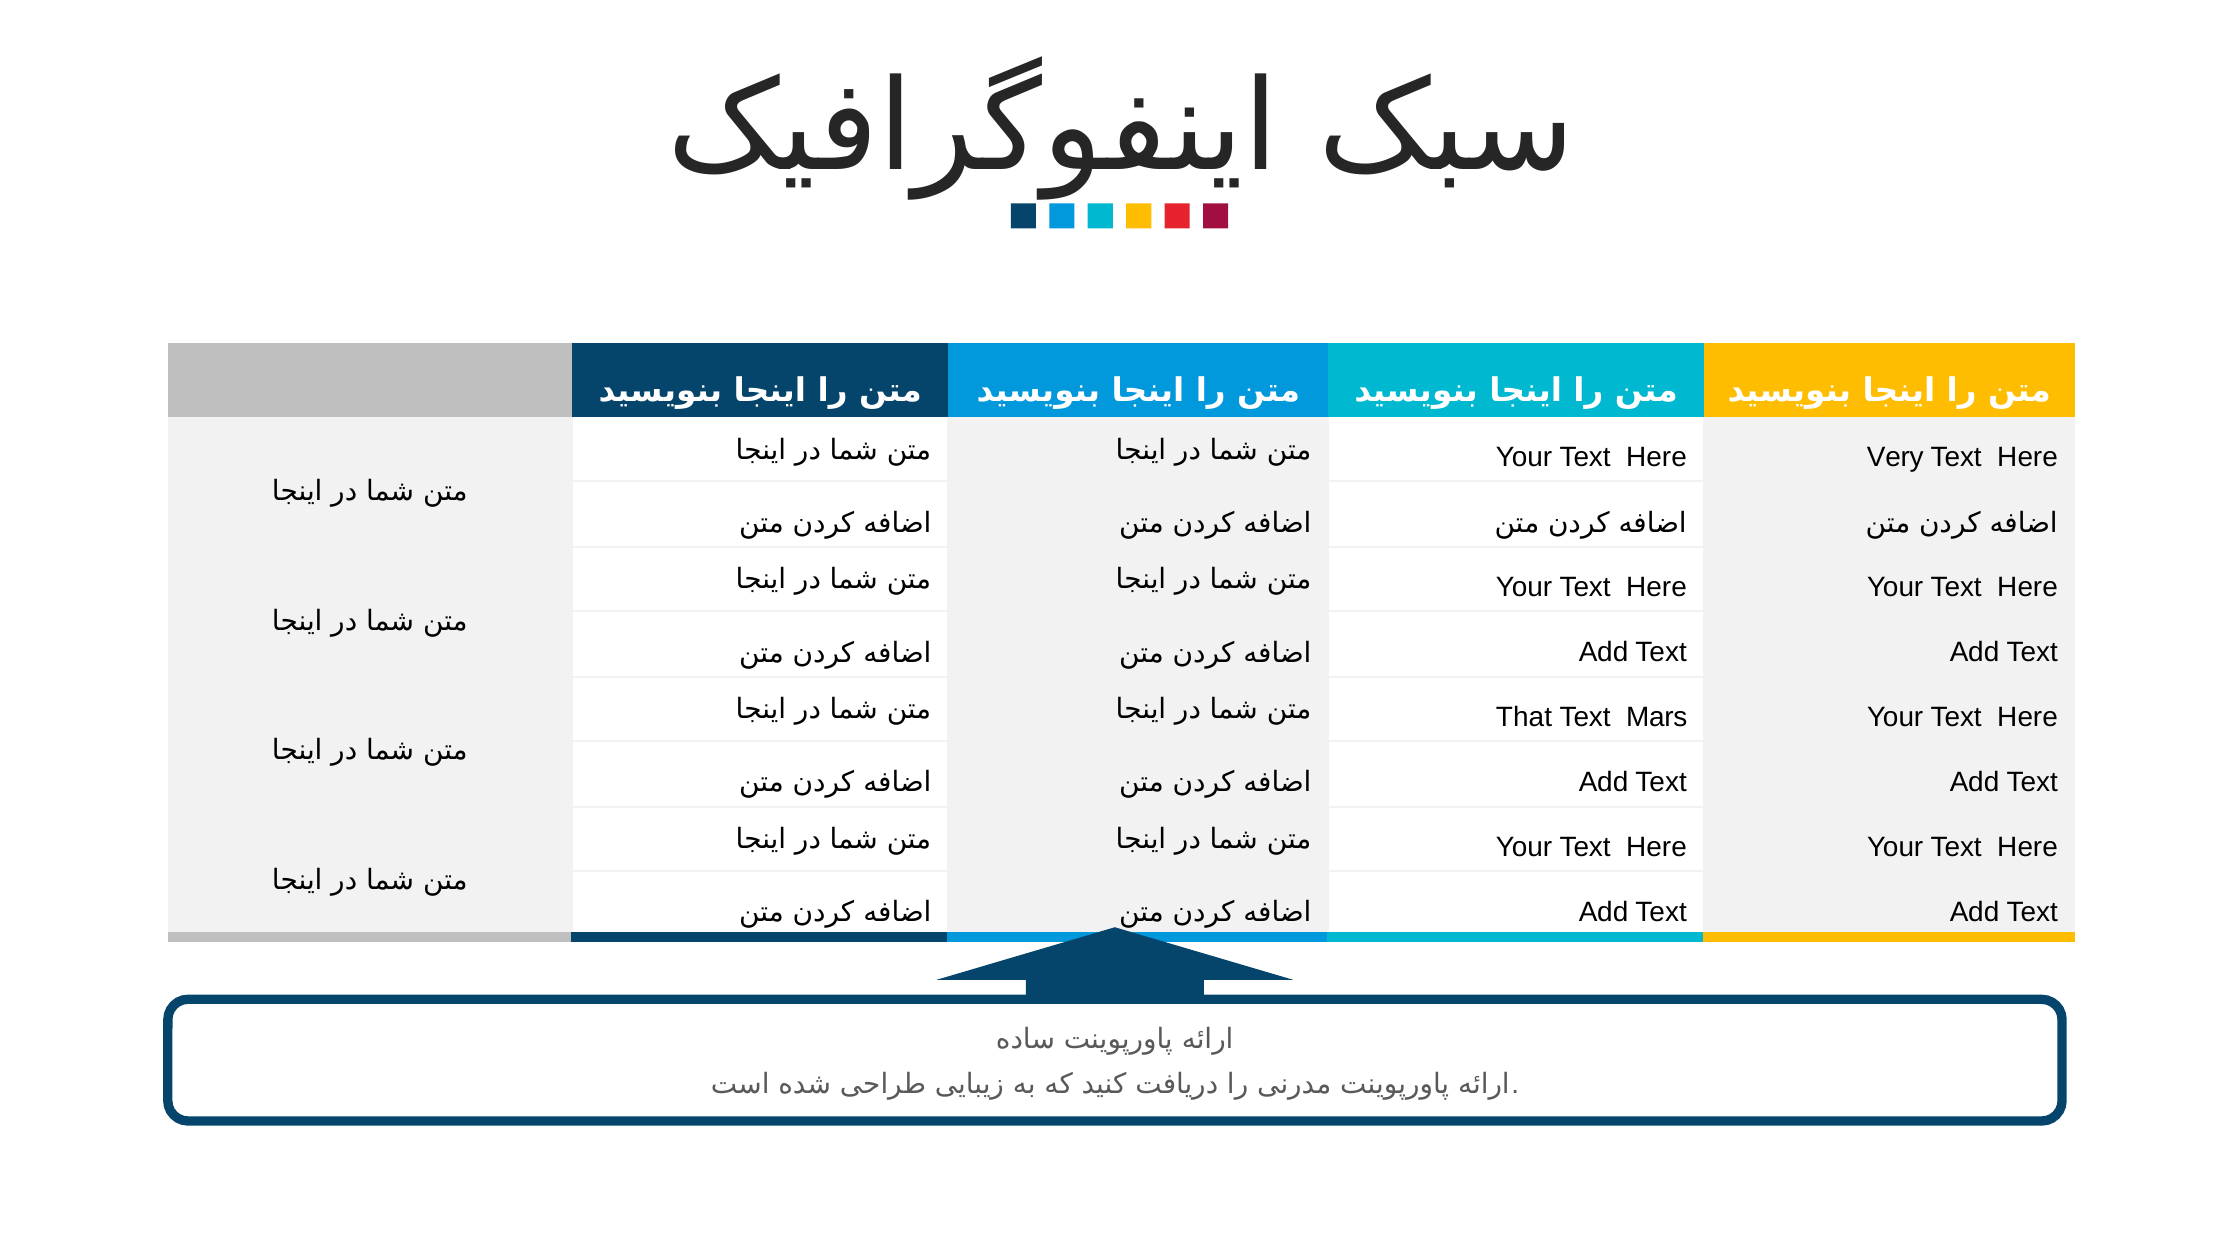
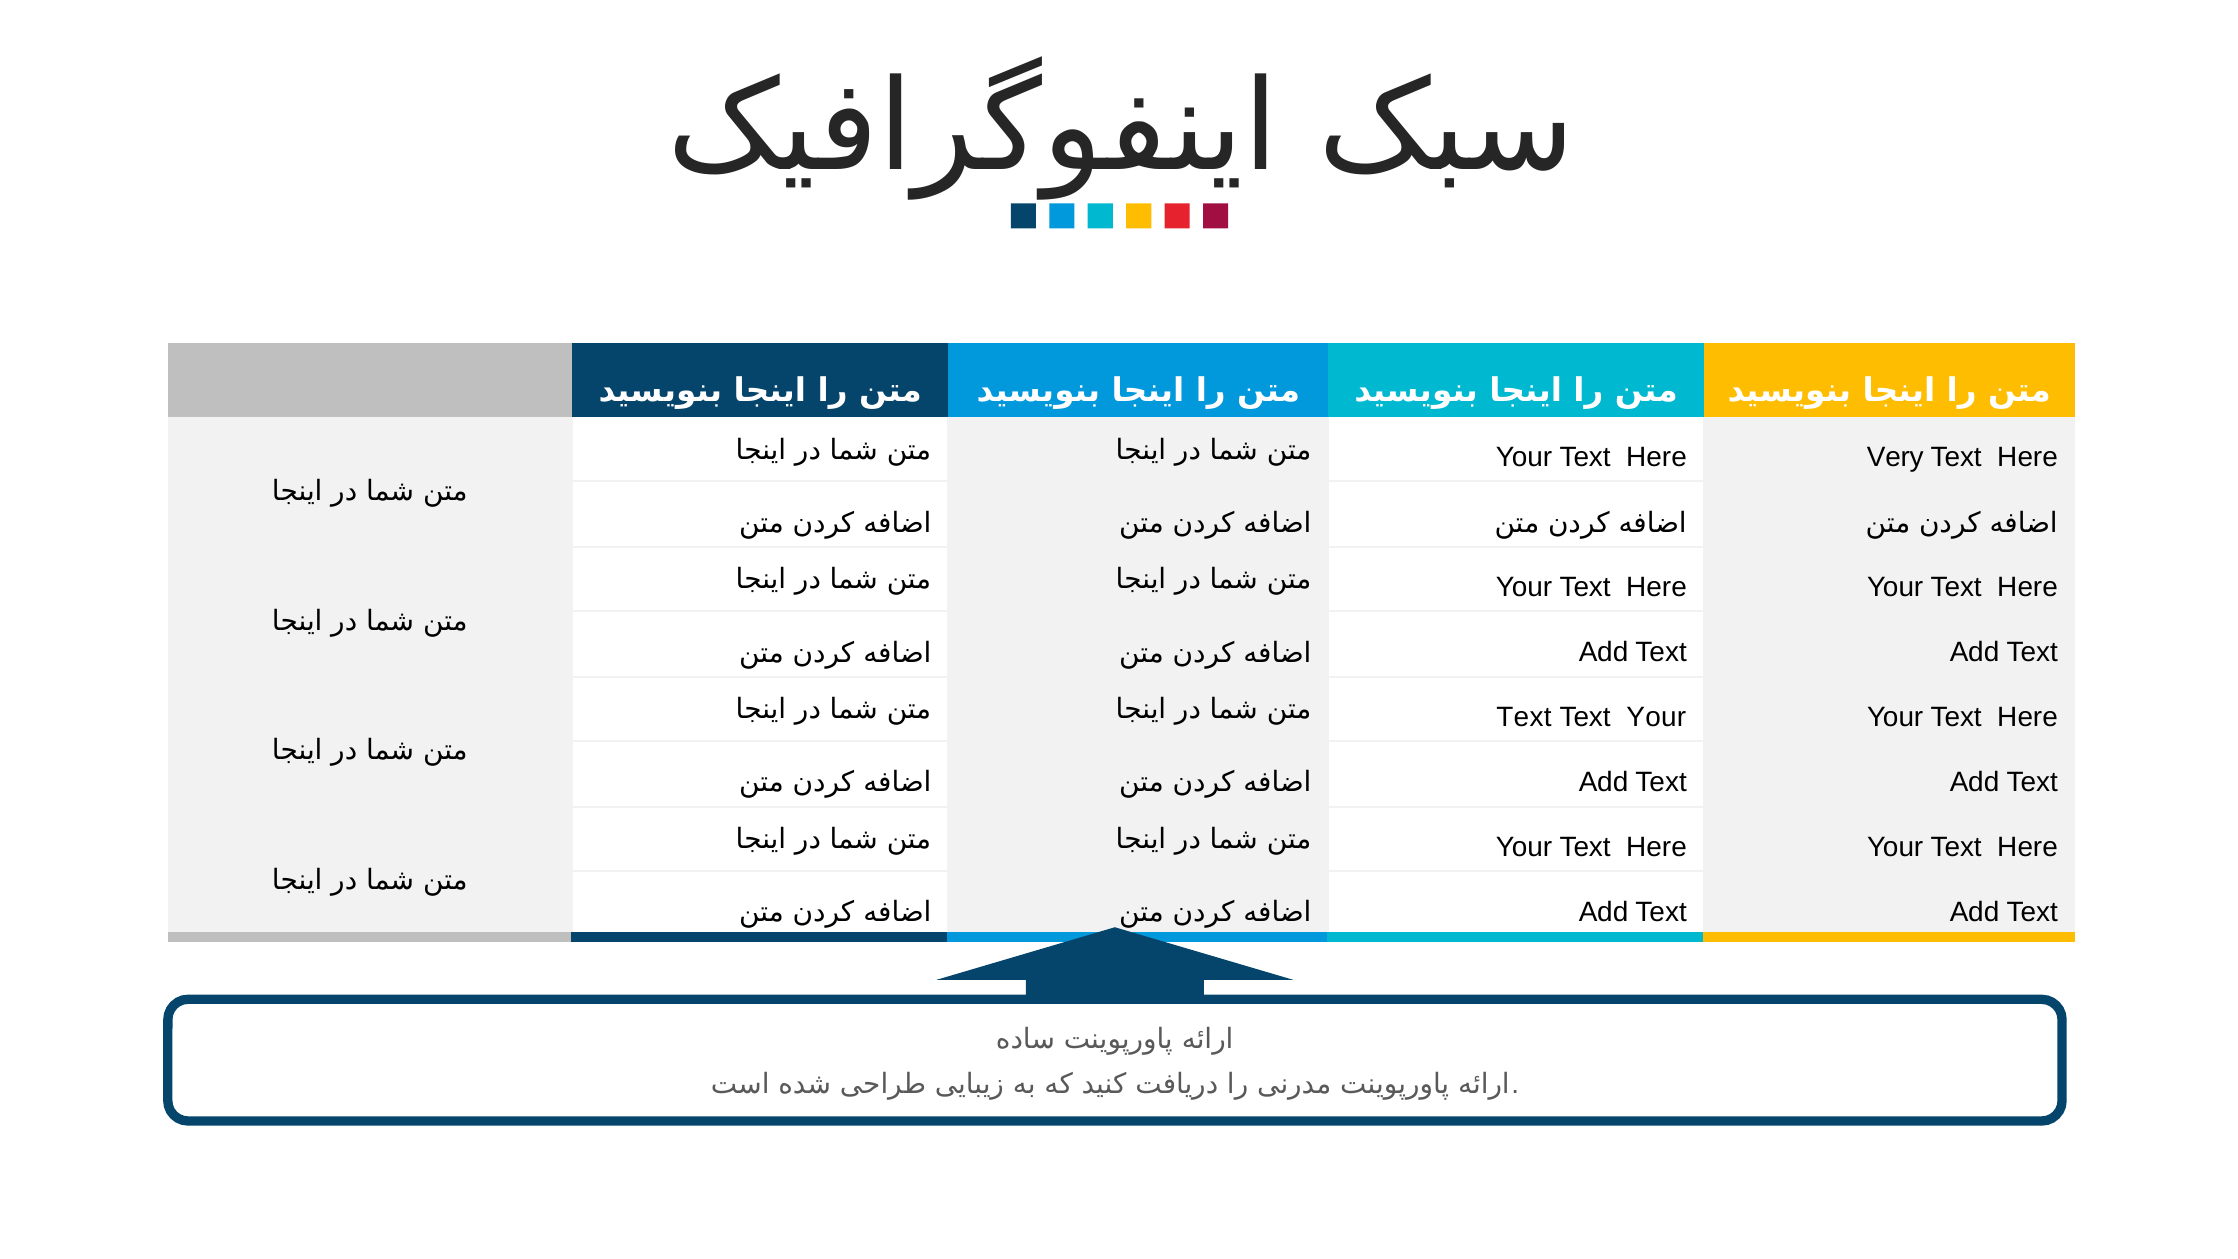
That: That -> Text (1524, 717)
Text Mars: Mars -> Your (1656, 717)
